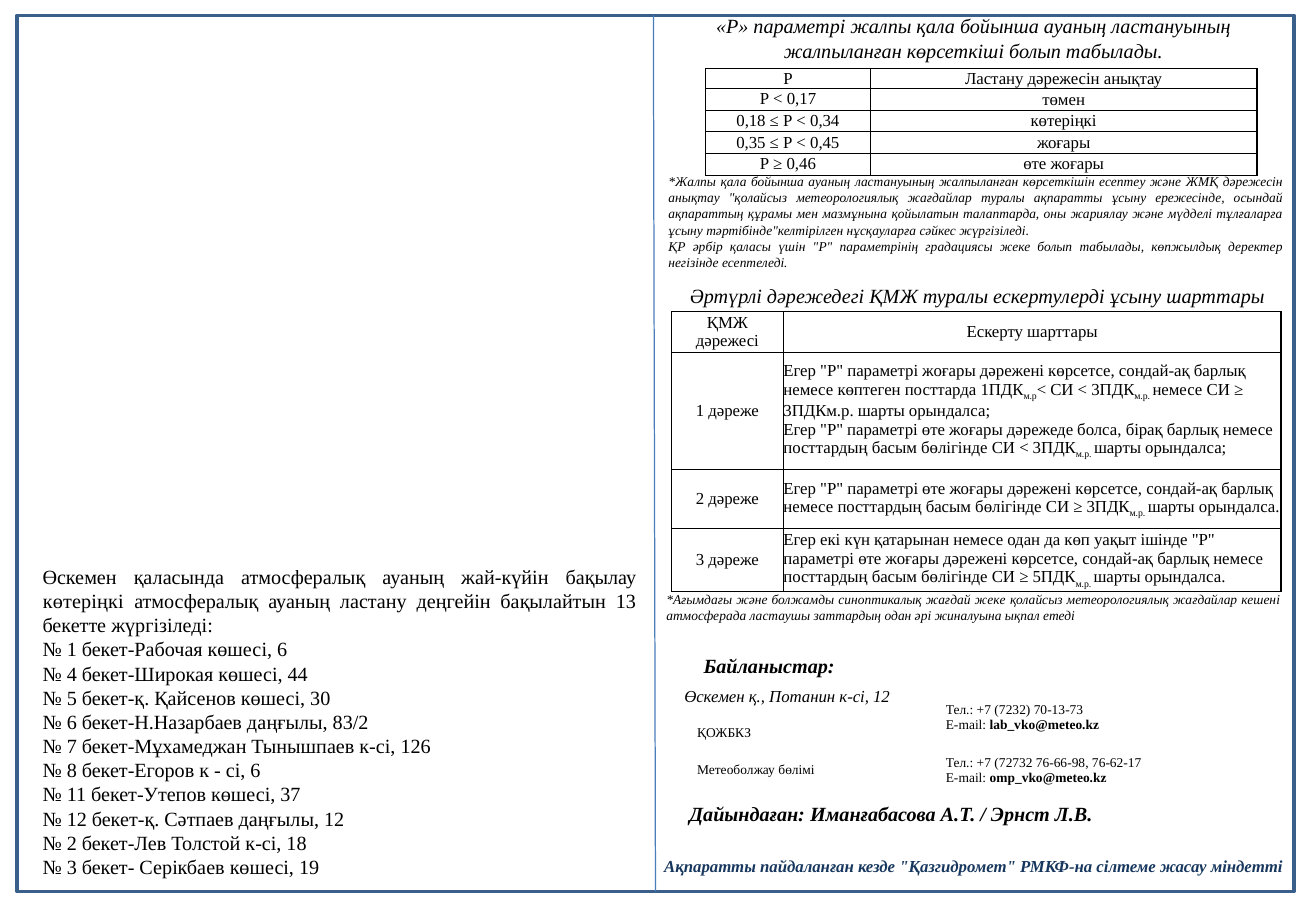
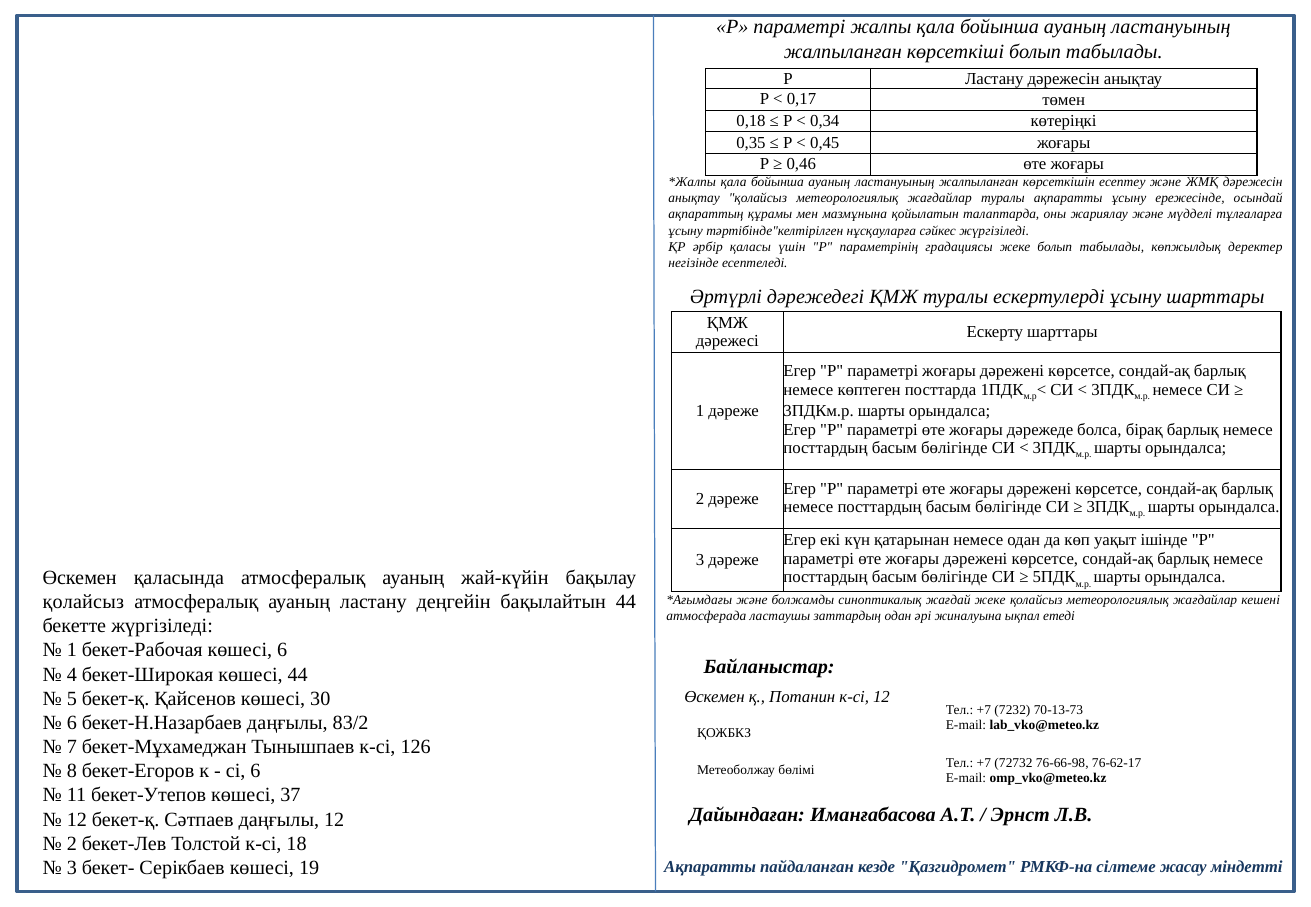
көтеріңкі: көтеріңкі -> қолайсыз (83, 602)
бақылайтын 13: 13 -> 44 (626, 602)
